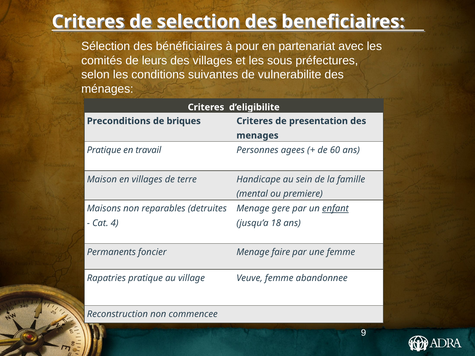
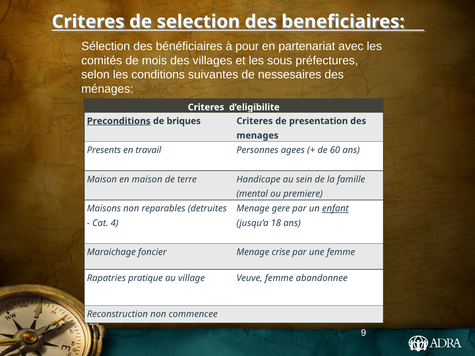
leurs: leurs -> mois (154, 61)
vulnerabilite: vulnerabilite -> nessesaires (290, 75)
Preconditions underline: none -> present (119, 121)
Pratique: Pratique -> Presents (104, 150)
en villages: villages -> maison (147, 180)
Permanents: Permanents -> Maraichage (111, 252)
faire: faire -> crise (281, 252)
